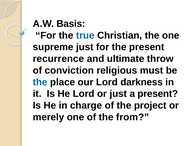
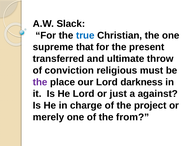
Basis: Basis -> Slack (71, 24)
supreme just: just -> that (85, 47)
recurrence: recurrence -> transferred (59, 59)
the colour: blue -> purple (40, 82)
a present: present -> against (158, 94)
